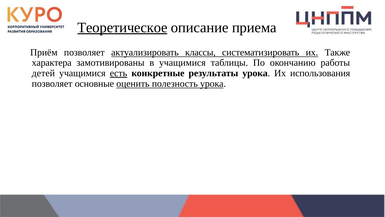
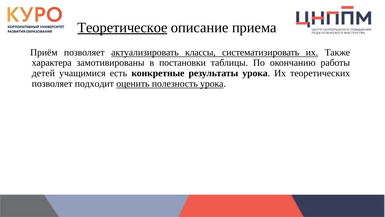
в учащимися: учащимися -> постановки (182, 63)
есть underline: present -> none (119, 73)
использования: использования -> теоретических (320, 73)
основные: основные -> подходит (94, 83)
